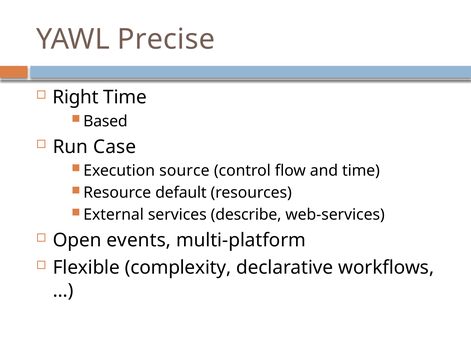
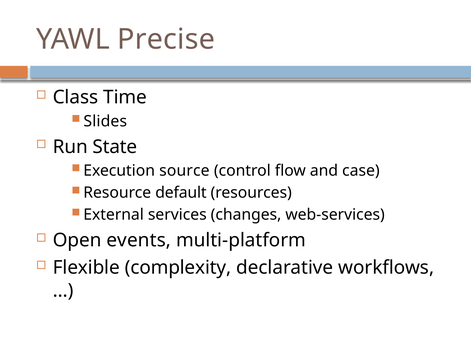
Right: Right -> Class (75, 97)
Based: Based -> Slides (105, 121)
Case: Case -> State (115, 147)
and time: time -> case (361, 171)
describe: describe -> changes (246, 215)
